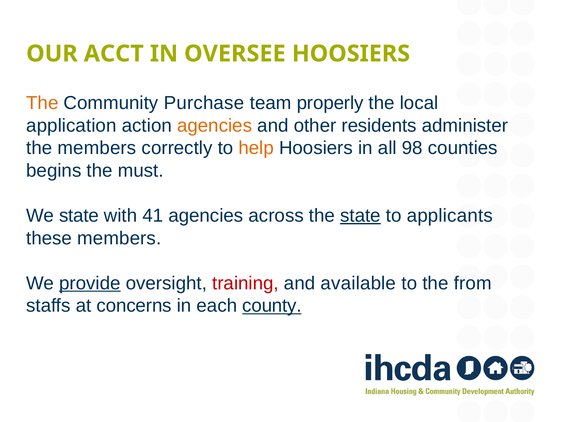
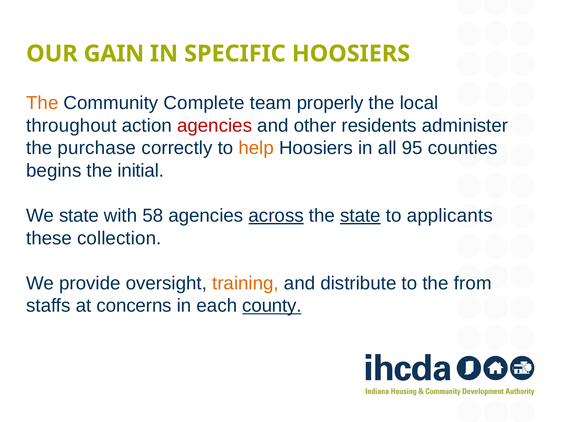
ACCT: ACCT -> GAIN (114, 54)
OVERSEE: OVERSEE -> SPECIFIC (235, 54)
Purchase: Purchase -> Complete (204, 103)
application: application -> throughout (71, 125)
agencies colour: orange -> red (215, 125)
the members: members -> purchase (97, 148)
98: 98 -> 95 (412, 148)
must: must -> initial (141, 170)
41: 41 -> 58 (153, 215)
across underline: none -> present (276, 215)
these members: members -> collection (119, 238)
provide underline: present -> none (90, 283)
training colour: red -> orange (245, 283)
available: available -> distribute (358, 283)
